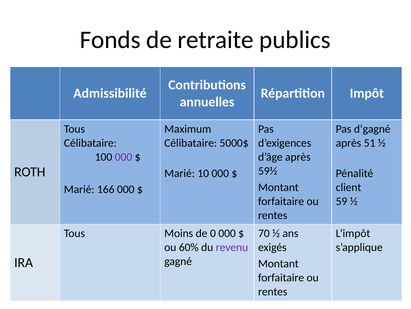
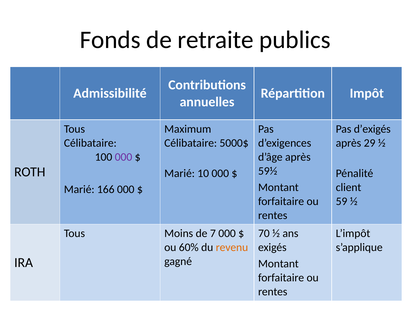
d’gagné: d’gagné -> d’exigés (372, 129)
51: 51 -> 29 (370, 143)
0: 0 -> 7 (213, 233)
revenu colour: purple -> orange (232, 247)
